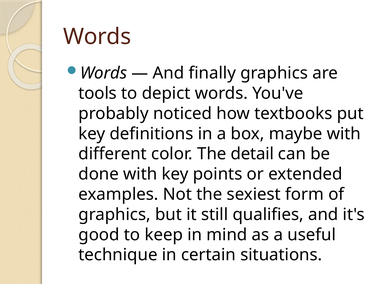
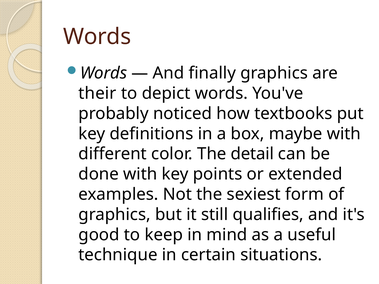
tools: tools -> their (97, 93)
